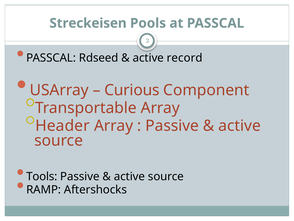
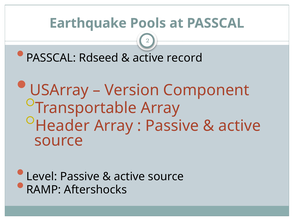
Streckeisen: Streckeisen -> Earthquake (88, 23)
Curious: Curious -> Version (132, 90)
Tools: Tools -> Level (42, 176)
